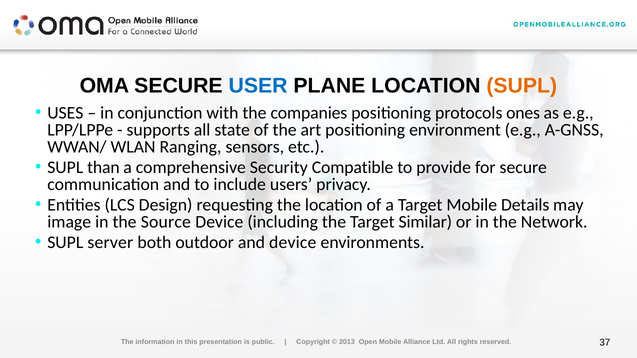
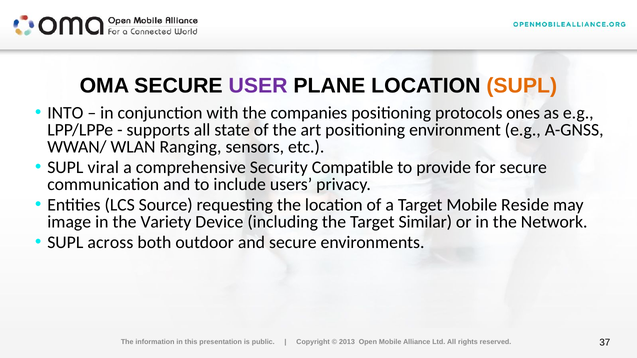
USER colour: blue -> purple (258, 86)
USES: USES -> INTO (65, 113)
than: than -> viral (103, 167)
Design: Design -> Source (166, 205)
Details: Details -> Reside (525, 205)
Source: Source -> Variety (166, 222)
server: server -> across (110, 243)
and device: device -> secure (293, 243)
